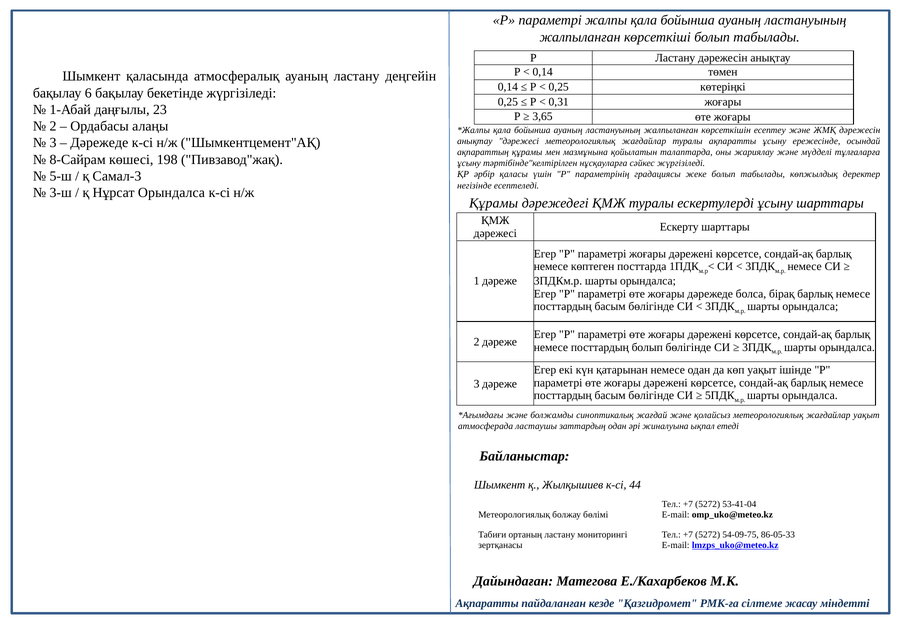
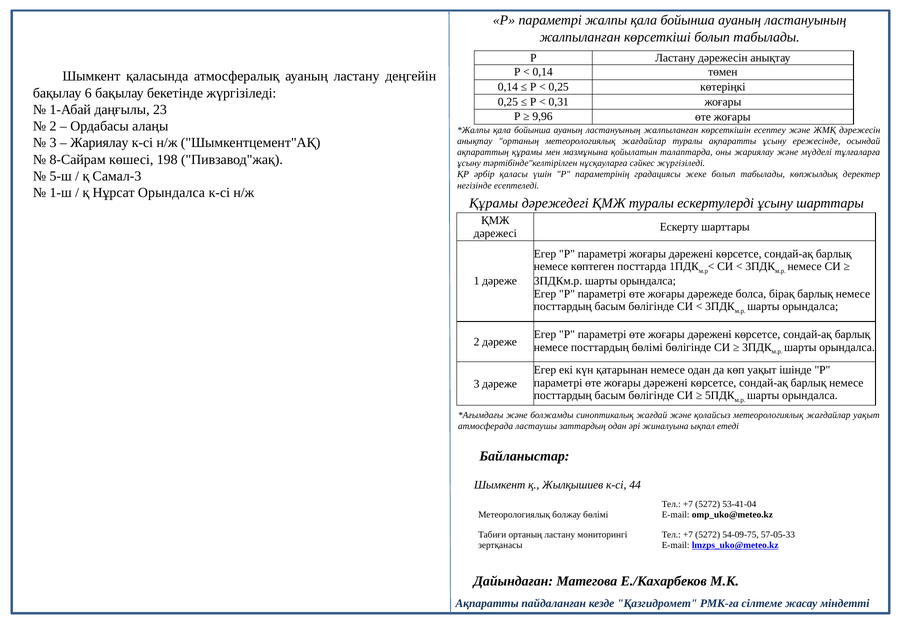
3,65: 3,65 -> 9,96 (543, 117)
Дәрежеде: Дәрежеде -> Жариялау (99, 143)
анықтау дәрежесі: дәрежесі -> ортаның (519, 141)
3-ш: 3-ш -> 1-ш (61, 193)
посттардың болып: болып -> бөлімі (647, 347)
86-05-33: 86-05-33 -> 57-05-33 (778, 535)
